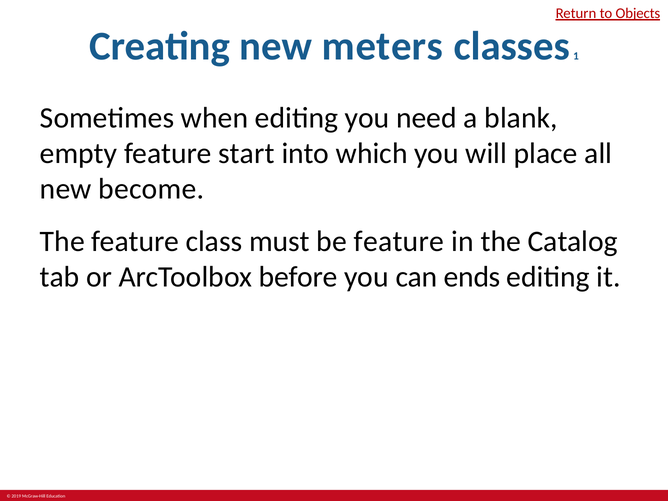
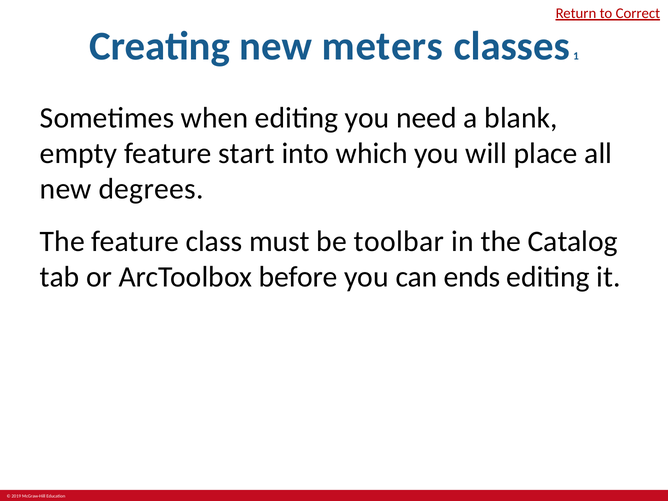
Objects: Objects -> Correct (638, 13)
become: become -> degrees (151, 189)
be feature: feature -> toolbar (399, 241)
